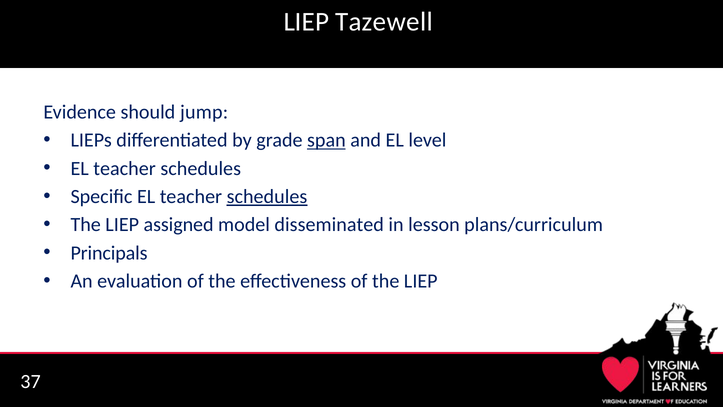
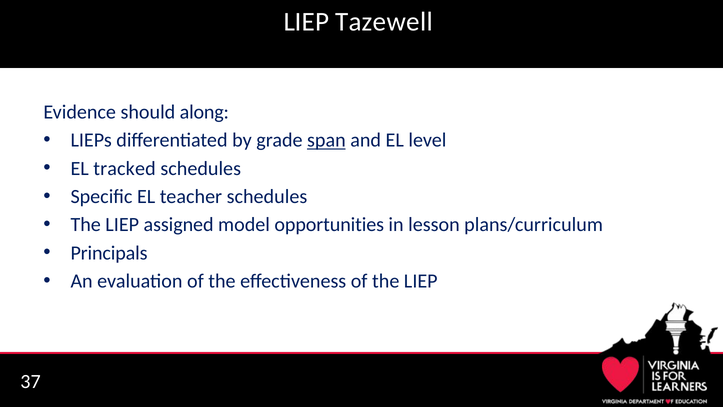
jump: jump -> along (204, 112)
teacher: teacher -> tracked (124, 168)
schedules underline: present -> none (267, 196)
disseminated: disseminated -> opportunities (329, 225)
